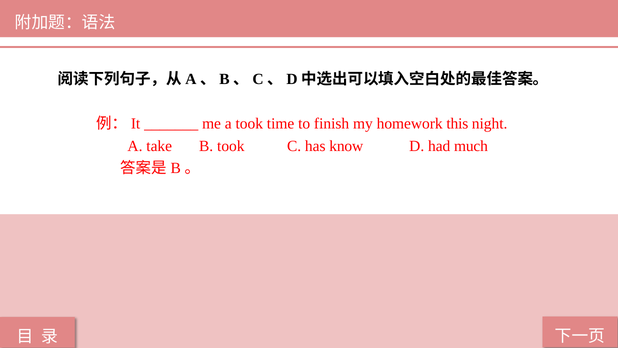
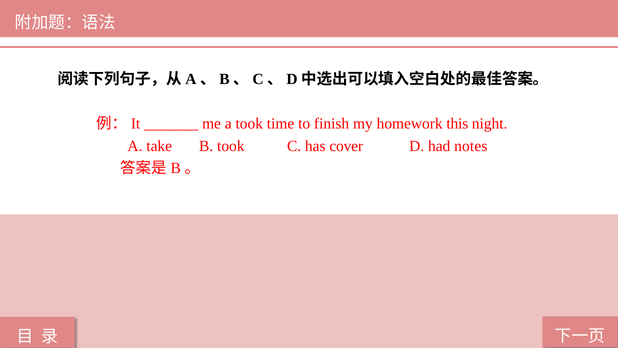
know: know -> cover (346, 146)
much: much -> notes (471, 146)
